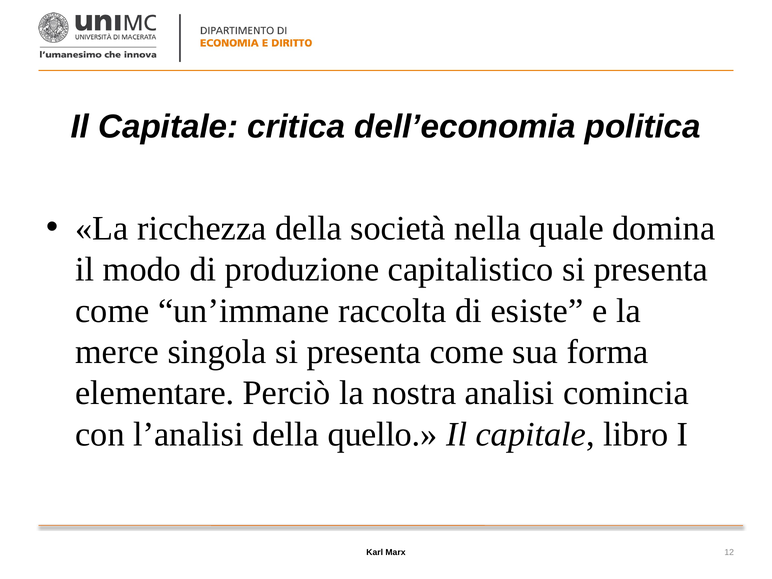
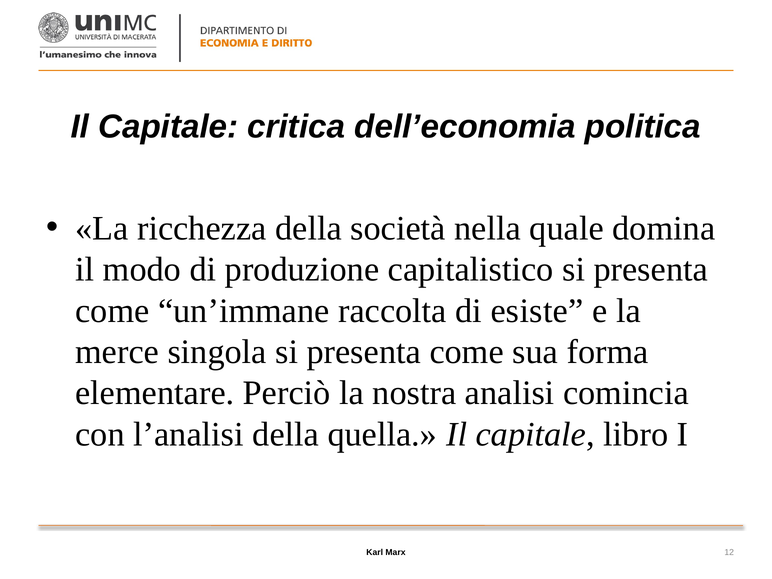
quello: quello -> quella (382, 434)
